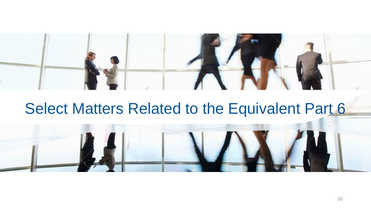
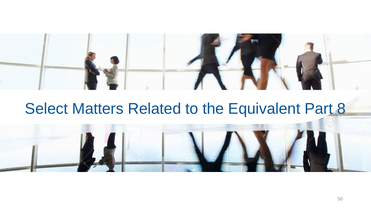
6: 6 -> 8 (341, 109)
